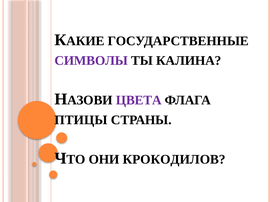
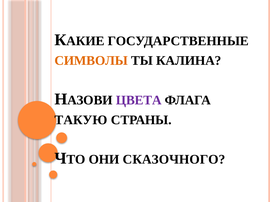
СИМВОЛЫ colour: purple -> orange (91, 61)
ПТИЦЫ: ПТИЦЫ -> ТАКУЮ (81, 120)
КРОКОДИЛОВ: КРОКОДИЛОВ -> СКАЗОЧНОГО (174, 160)
